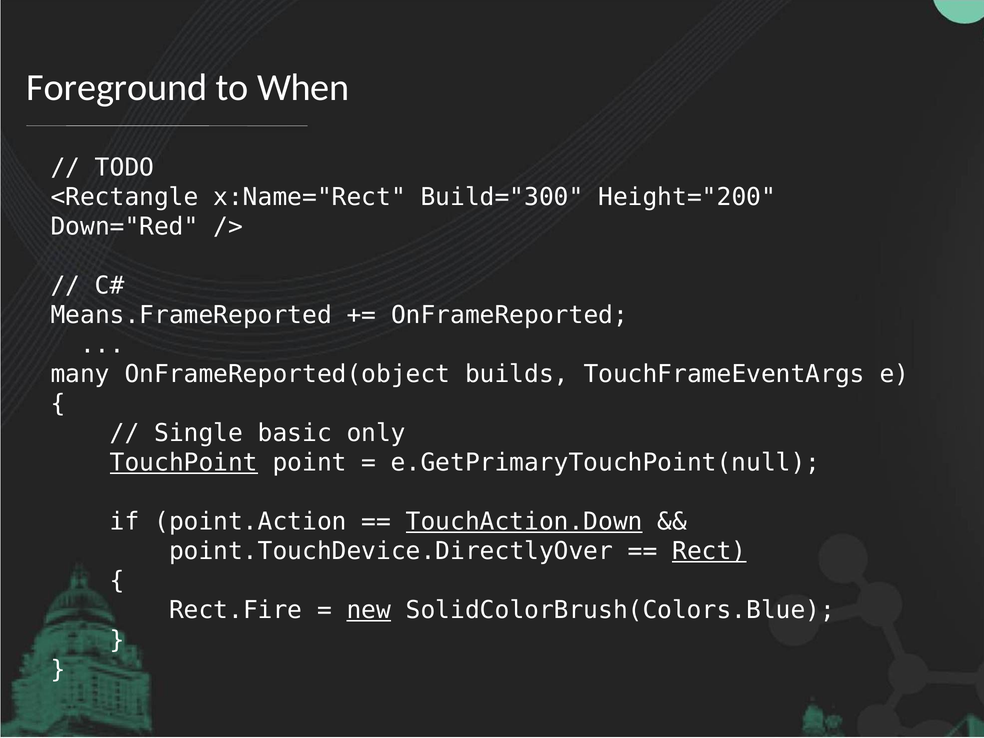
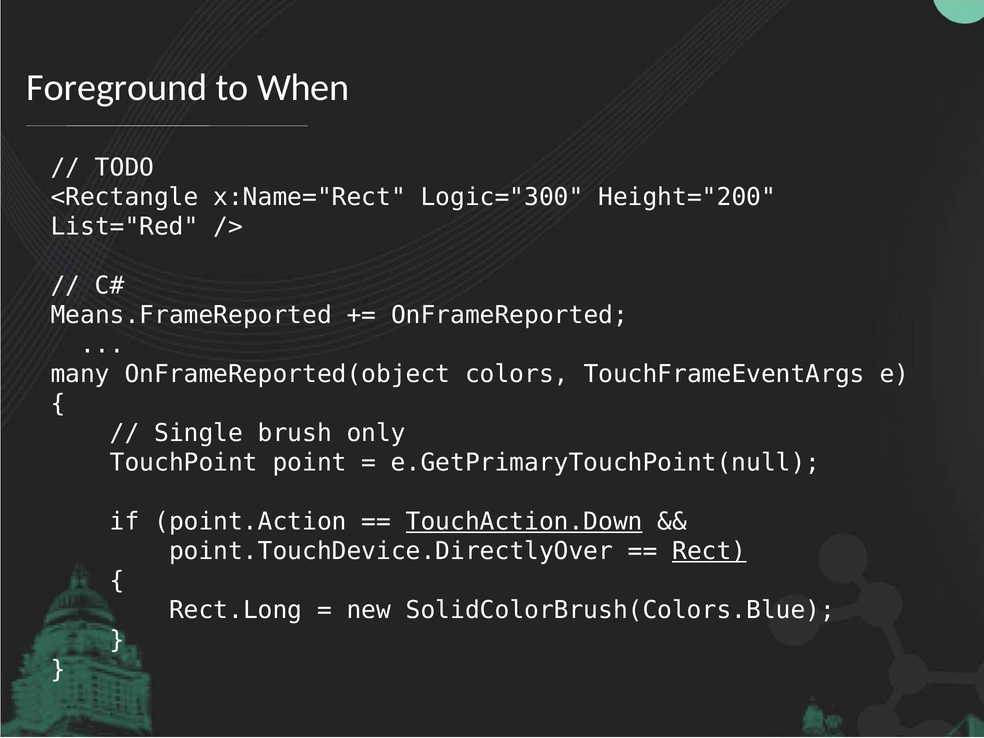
Build="300: Build="300 -> Logic="300 (502, 197)
Down="Red: Down="Red -> List="Red (125, 227)
builds: builds -> colors (517, 374)
basic: basic -> brush (295, 433)
TouchPoint underline: present -> none (184, 463)
Rect.Fire: Rect.Fire -> Rect.Long (236, 610)
new underline: present -> none (369, 610)
